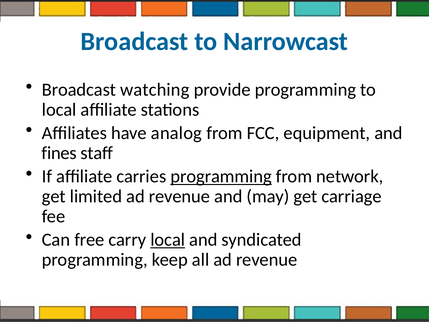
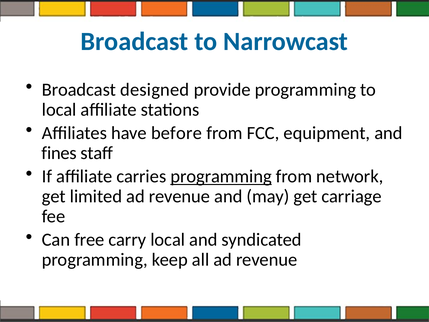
watching: watching -> designed (155, 90)
analog: analog -> before (176, 133)
local underline: present -> none (168, 240)
